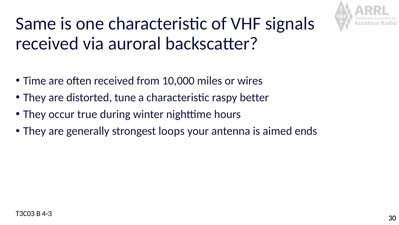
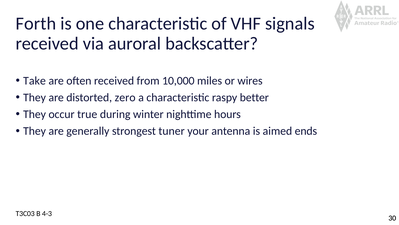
Same: Same -> Forth (36, 24)
Time: Time -> Take (34, 81)
tune: tune -> zero (125, 97)
loops: loops -> tuner (172, 131)
